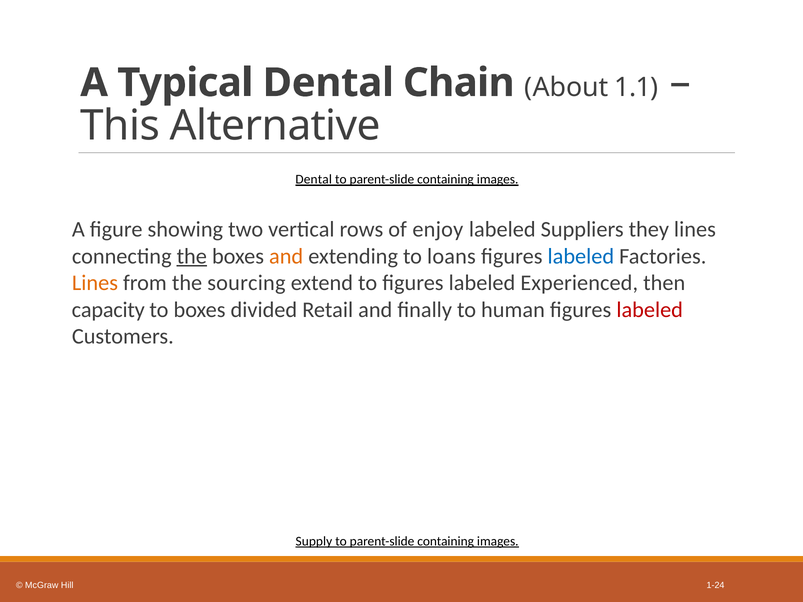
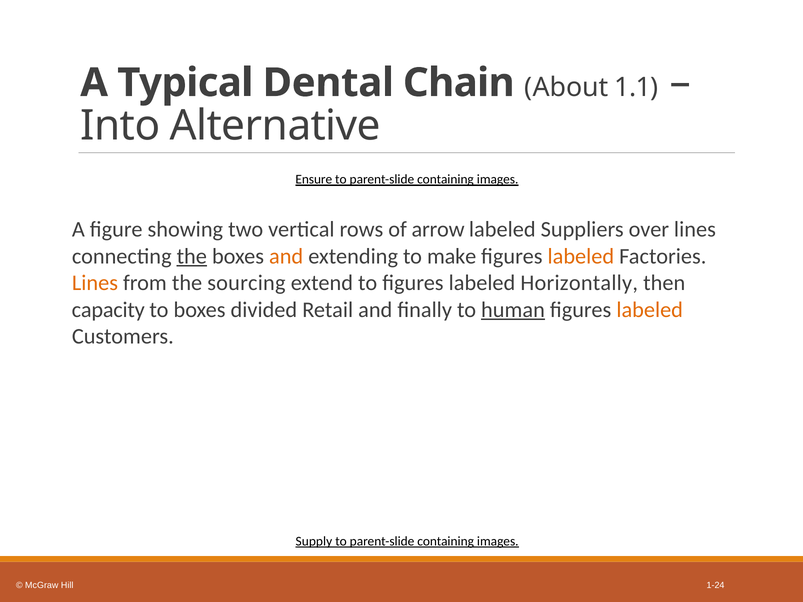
This: This -> Into (120, 126)
Dental: Dental -> Ensure (314, 180)
enjoy: enjoy -> arrow (438, 230)
they: they -> over (649, 230)
loans: loans -> make (452, 256)
labeled colour: blue -> orange (581, 256)
Experienced: Experienced -> Horizontally (579, 283)
human underline: none -> present (513, 310)
labeled colour: red -> orange (650, 310)
